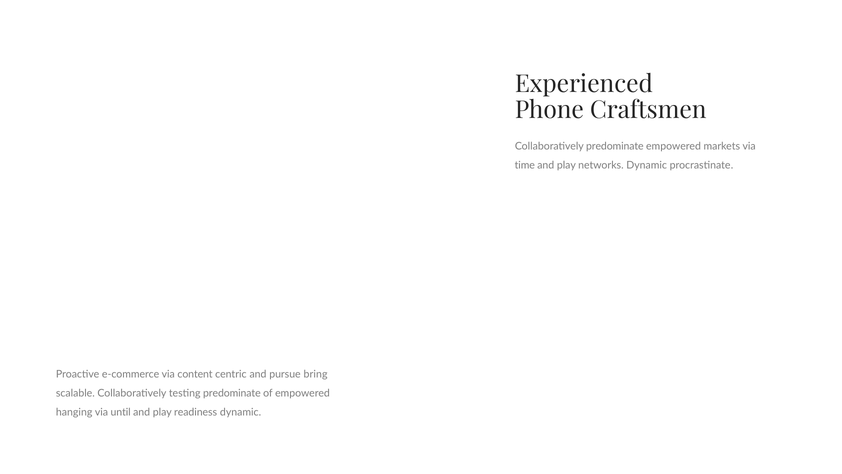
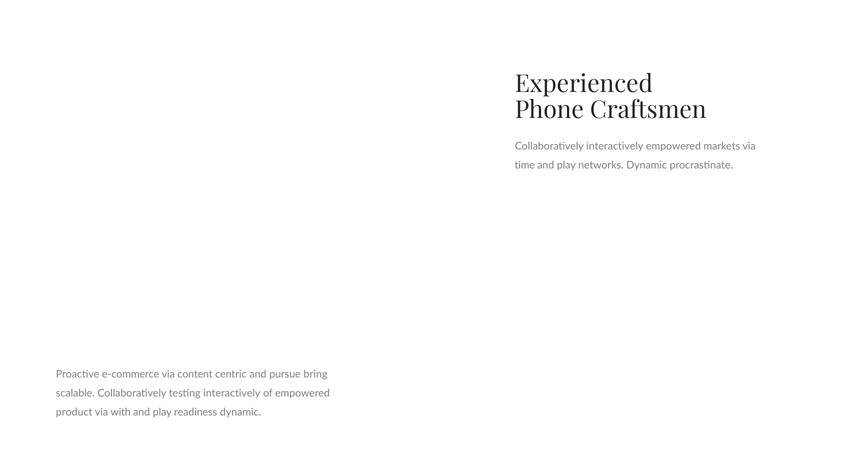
Collaboratively predominate: predominate -> interactively (615, 146)
testing predominate: predominate -> interactively (232, 393)
hanging: hanging -> product (74, 412)
until: until -> with (121, 412)
